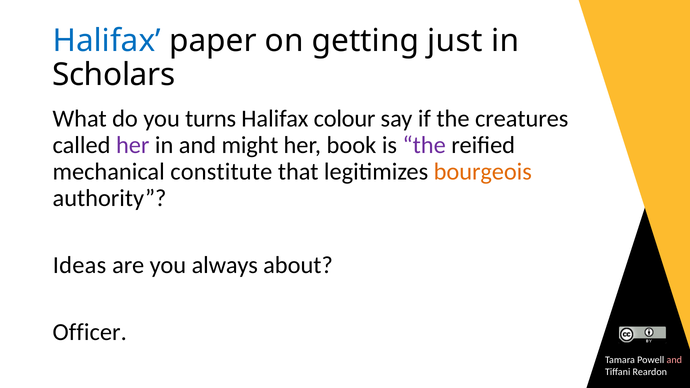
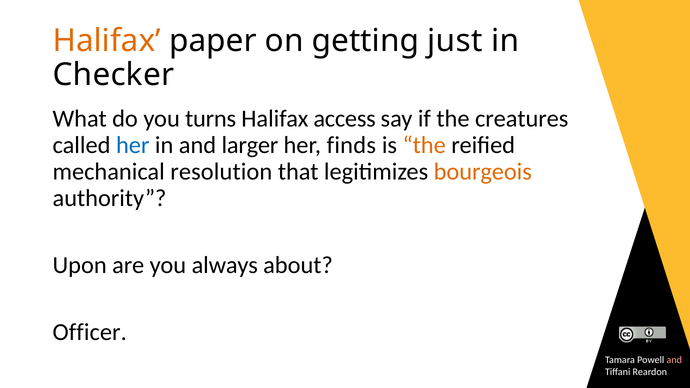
Halifax colour: blue -> orange (107, 41)
Scholars: Scholars -> Checker (113, 75)
colour: colour -> access (345, 119)
her colour: purple -> blue (133, 145)
might: might -> larger (250, 145)
book: book -> finds (351, 145)
the colour: purple -> orange (424, 145)
constitute: constitute -> resolution (221, 172)
Ideas: Ideas -> Upon (80, 265)
